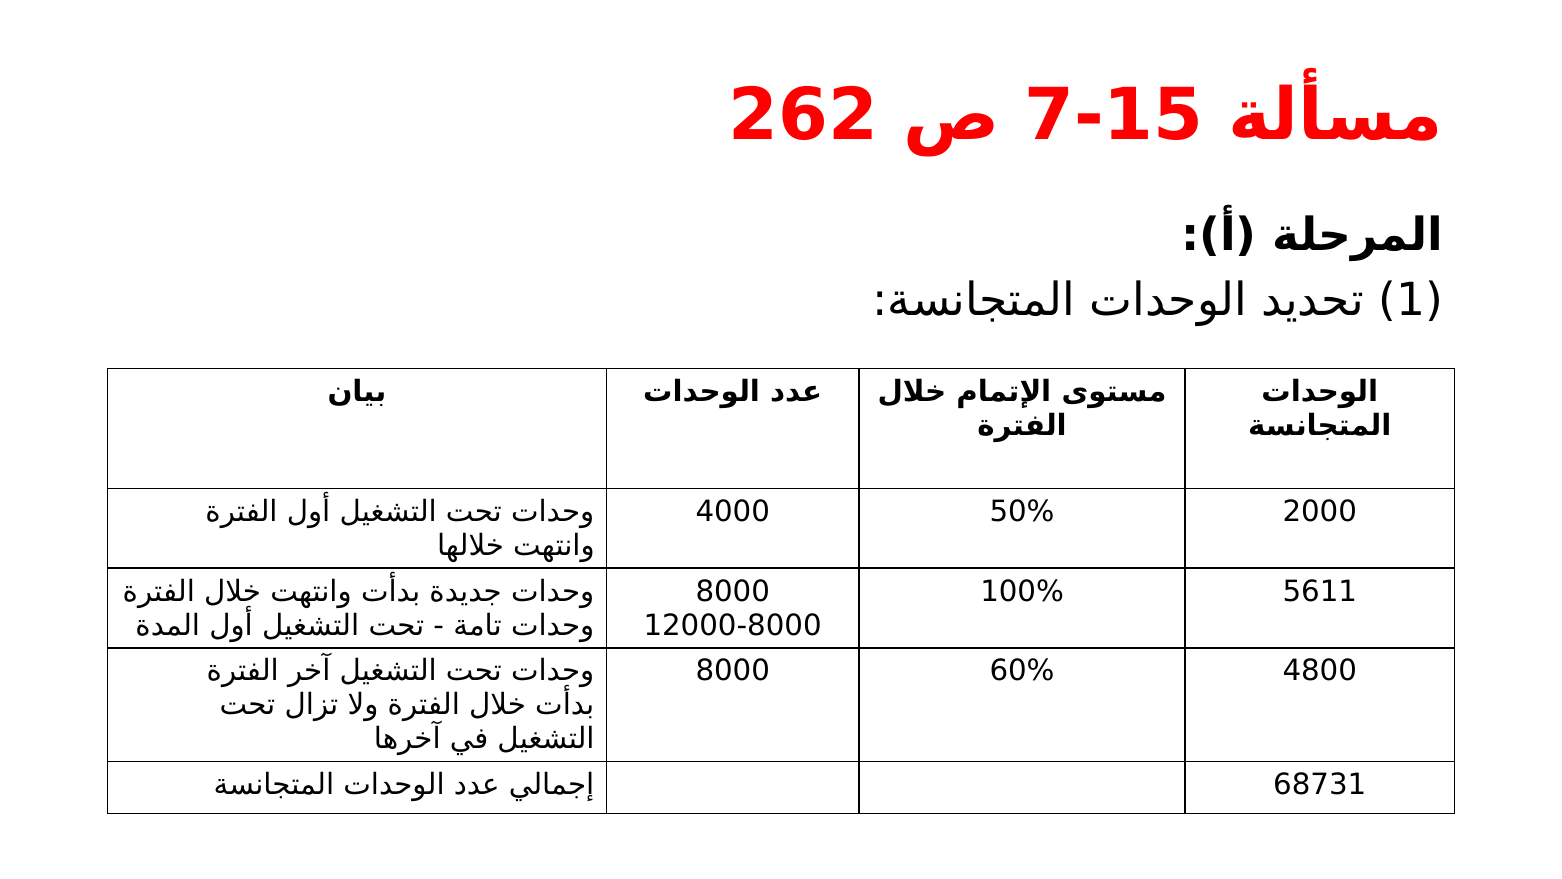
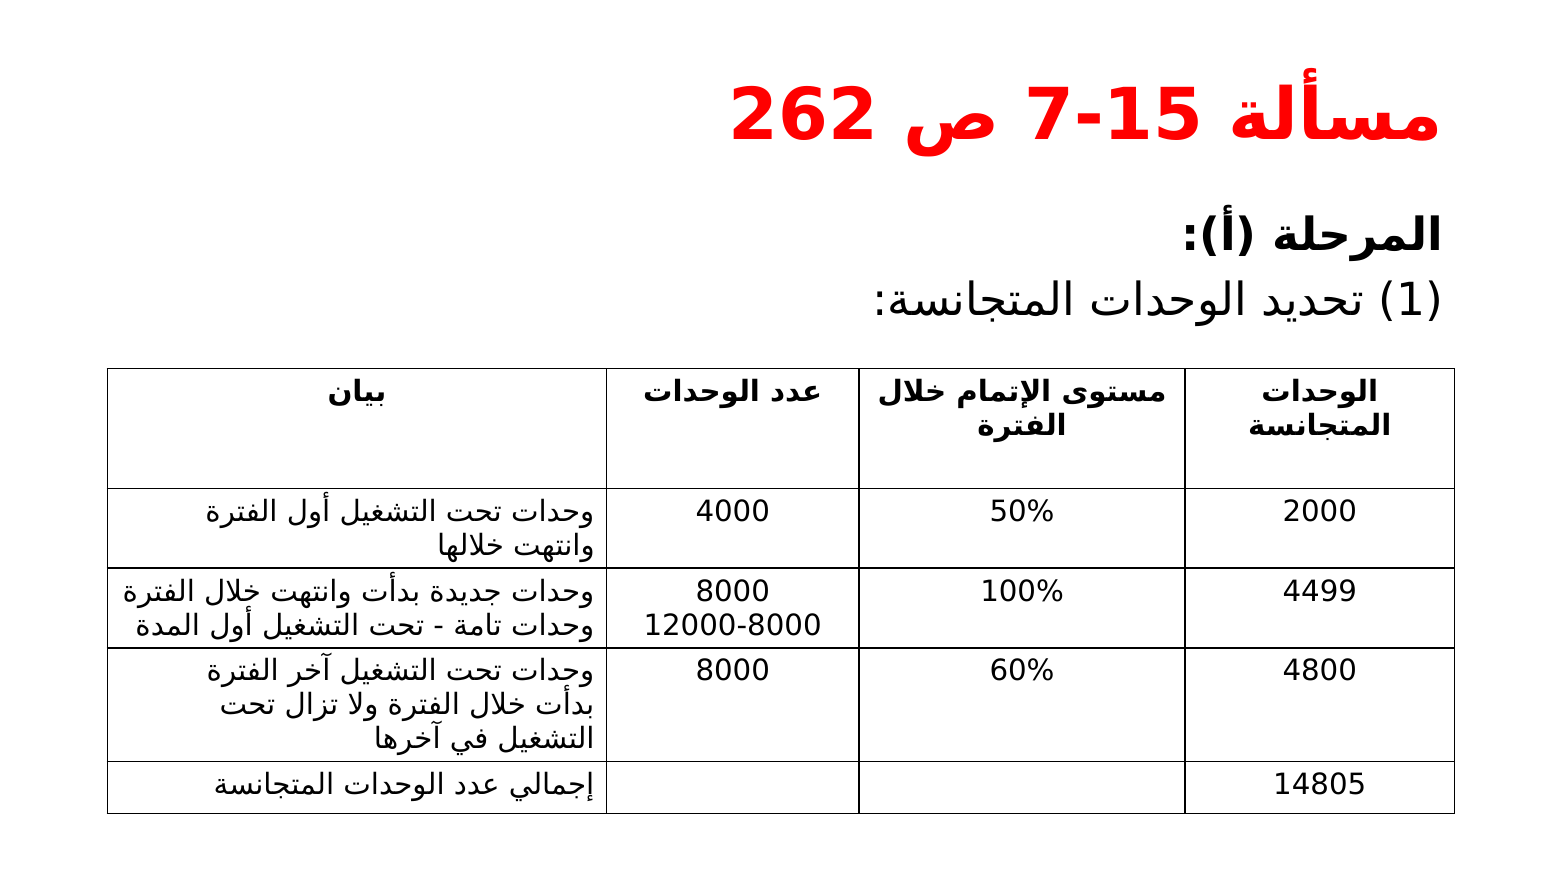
5611: 5611 -> 4499 (1320, 591)
68731: 68731 -> 14805 (1320, 785)
